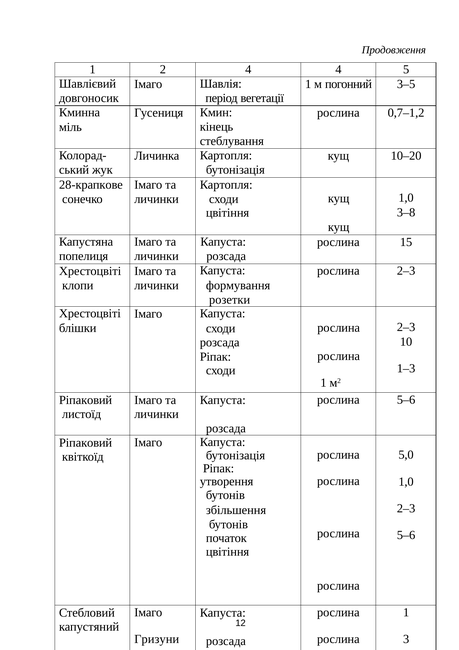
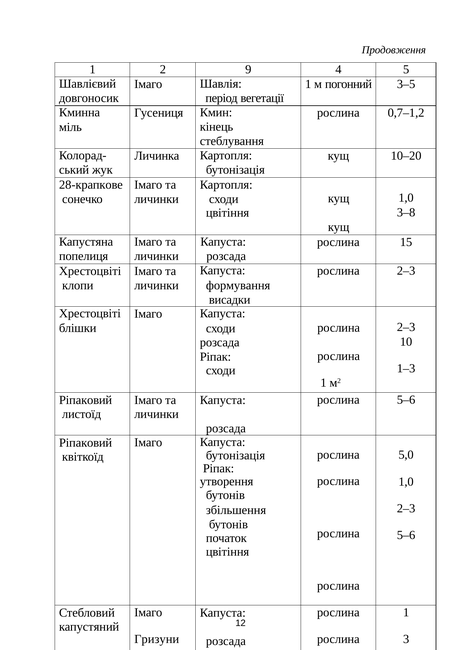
2 4: 4 -> 9 (248, 69)
розетки: розетки -> висадки (230, 300)
